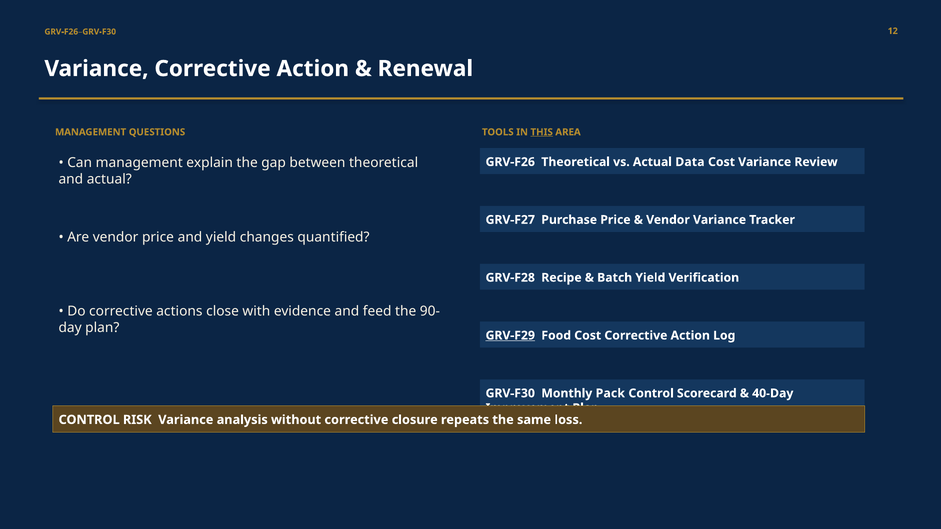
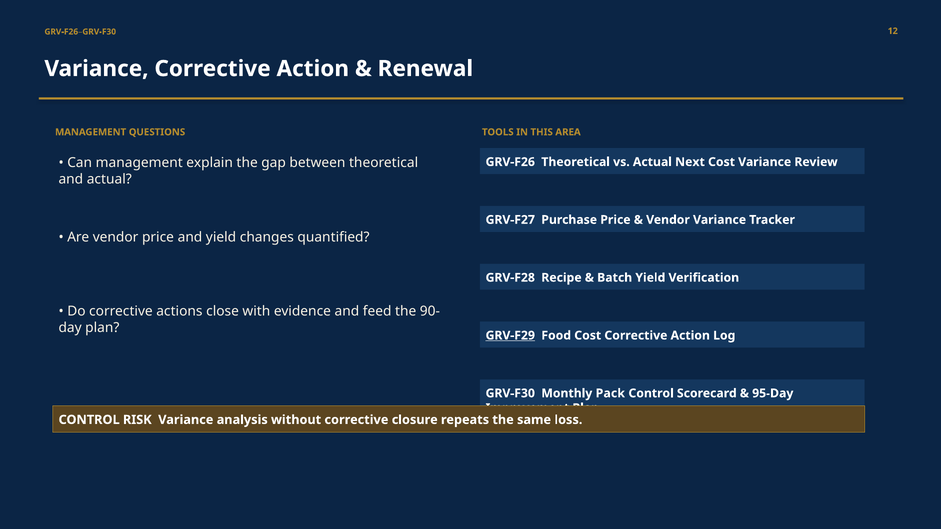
THIS underline: present -> none (542, 132)
Data: Data -> Next (690, 162)
40-Day: 40-Day -> 95-Day (773, 394)
